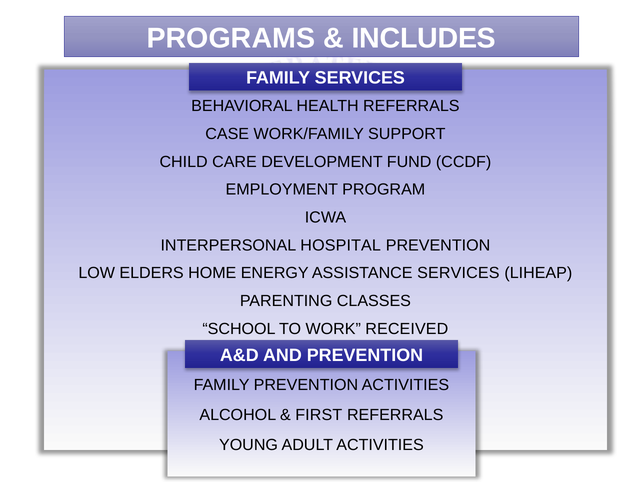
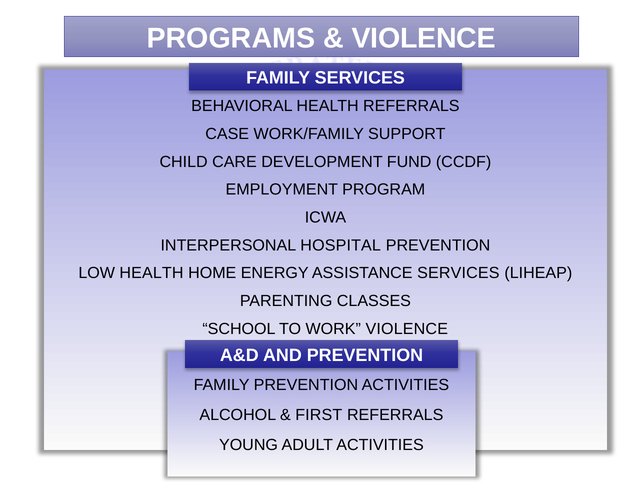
INCLUDES: INCLUDES -> VIOLENCE (424, 38)
LOW ELDERS: ELDERS -> HEALTH (151, 273)
WORK RECEIVED: RECEIVED -> VIOLENCE (407, 329)
